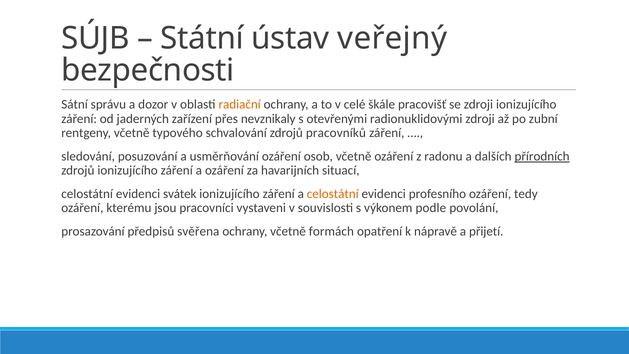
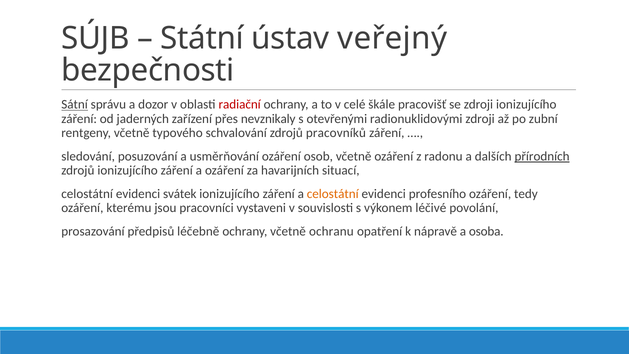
Sátní underline: none -> present (75, 105)
radiační colour: orange -> red (240, 105)
podle: podle -> léčivé (431, 208)
svěřena: svěřena -> léčebně (198, 231)
formách: formách -> ochranu (331, 231)
přijetí: přijetí -> osoba (486, 231)
